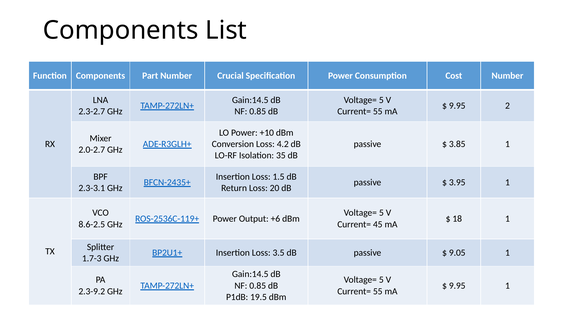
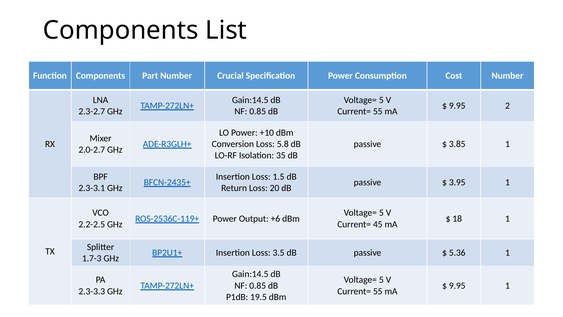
4.2: 4.2 -> 5.8 (283, 144)
8.6-2.5: 8.6-2.5 -> 2.2-2.5 (92, 224)
9.05: 9.05 -> 5.36 (457, 252)
2.3-9.2: 2.3-9.2 -> 2.3-3.3 (92, 291)
